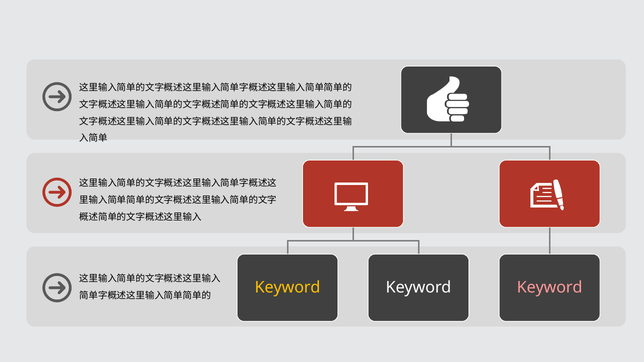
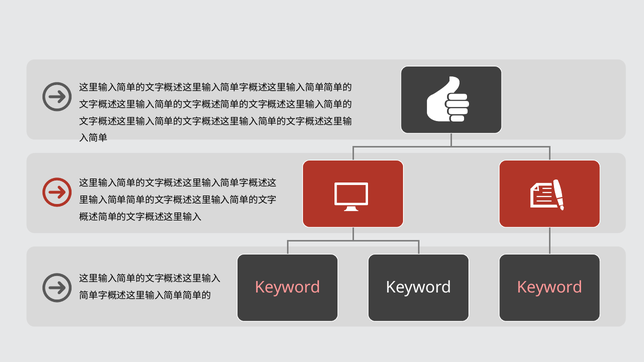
Keyword colour: yellow -> pink (288, 288)
